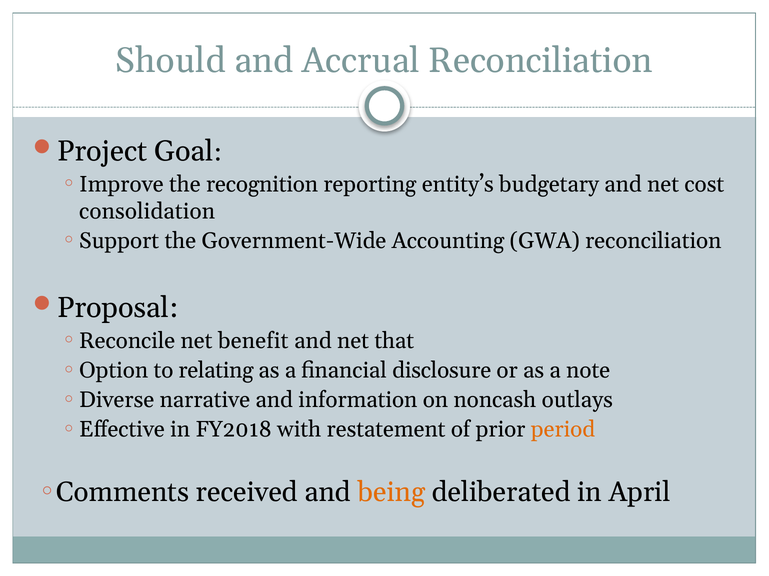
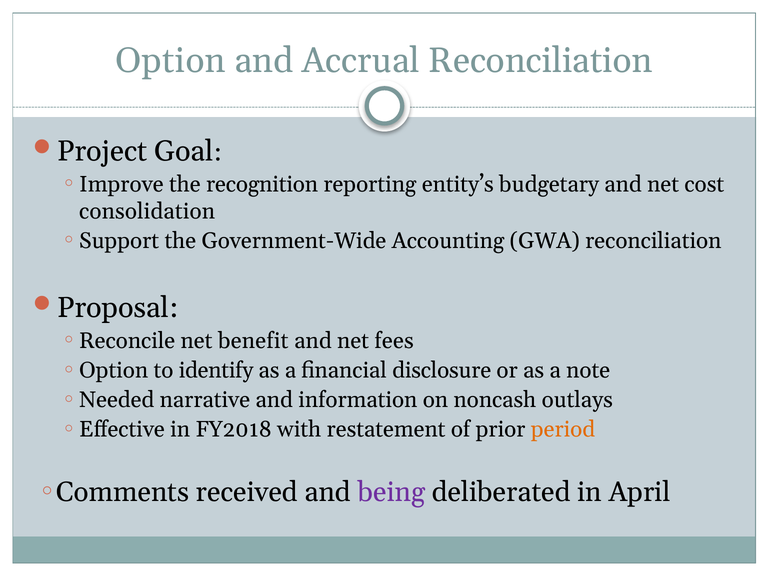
Should: Should -> Option (171, 61)
that: that -> fees (394, 341)
relating: relating -> identify (216, 371)
Diverse: Diverse -> Needed (117, 400)
being colour: orange -> purple (391, 493)
